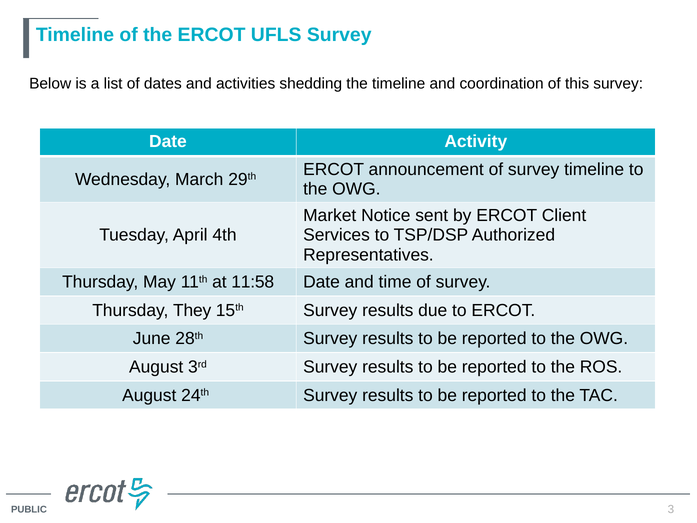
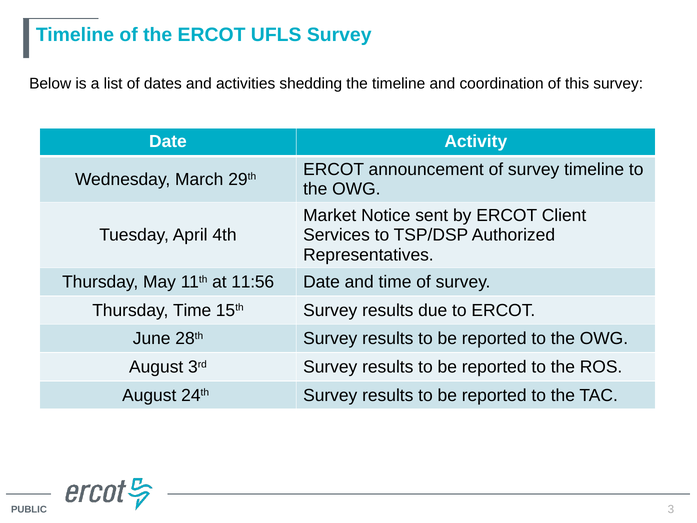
11:58: 11:58 -> 11:56 (253, 282)
Thursday They: They -> Time (192, 310)
